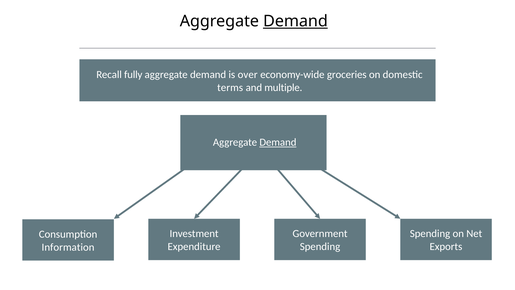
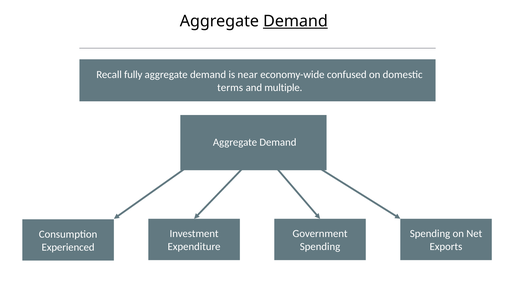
over: over -> near (248, 74)
groceries: groceries -> confused (347, 74)
Demand underline: present -> none (278, 142)
Information: Information -> Experienced (68, 247)
